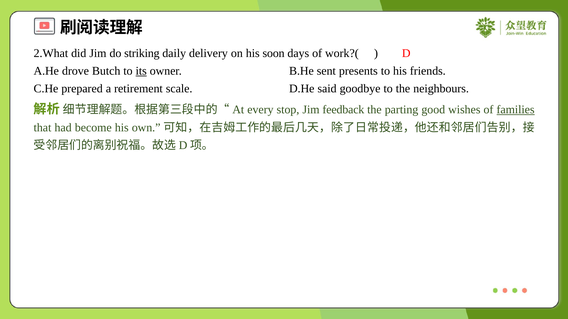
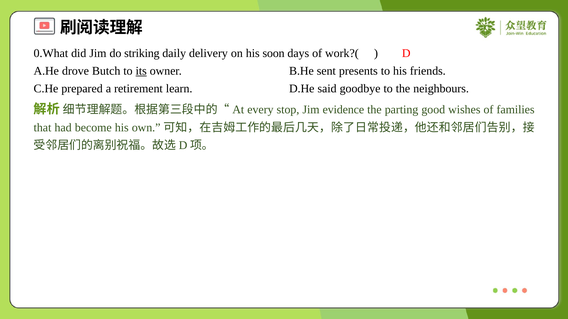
2.What: 2.What -> 0.What (51, 53)
scale: scale -> learn (179, 89)
feedback: feedback -> evidence (343, 110)
families underline: present -> none (516, 110)
